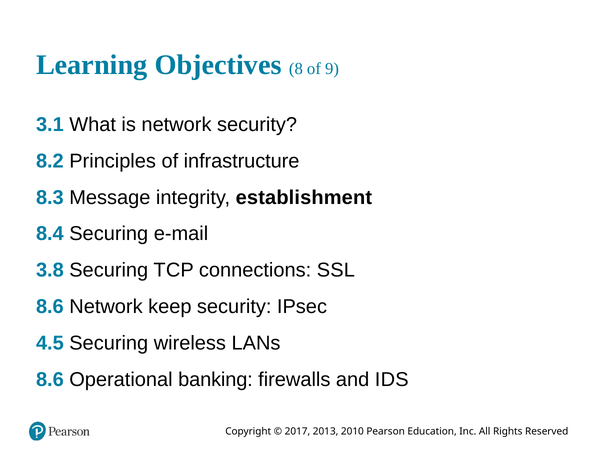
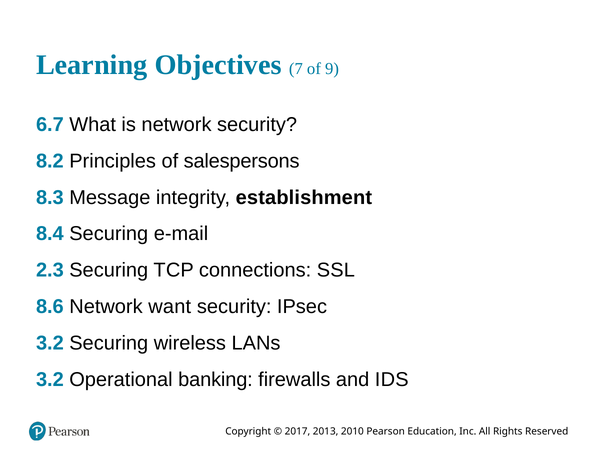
8: 8 -> 7 (296, 69)
3.1: 3.1 -> 6.7 (50, 124)
infrastructure: infrastructure -> salespersons (242, 161)
3.8: 3.8 -> 2.3 (50, 270)
keep: keep -> want (170, 307)
4.5: 4.5 -> 3.2 (50, 343)
8.6: 8.6 -> 3.2 (50, 380)
